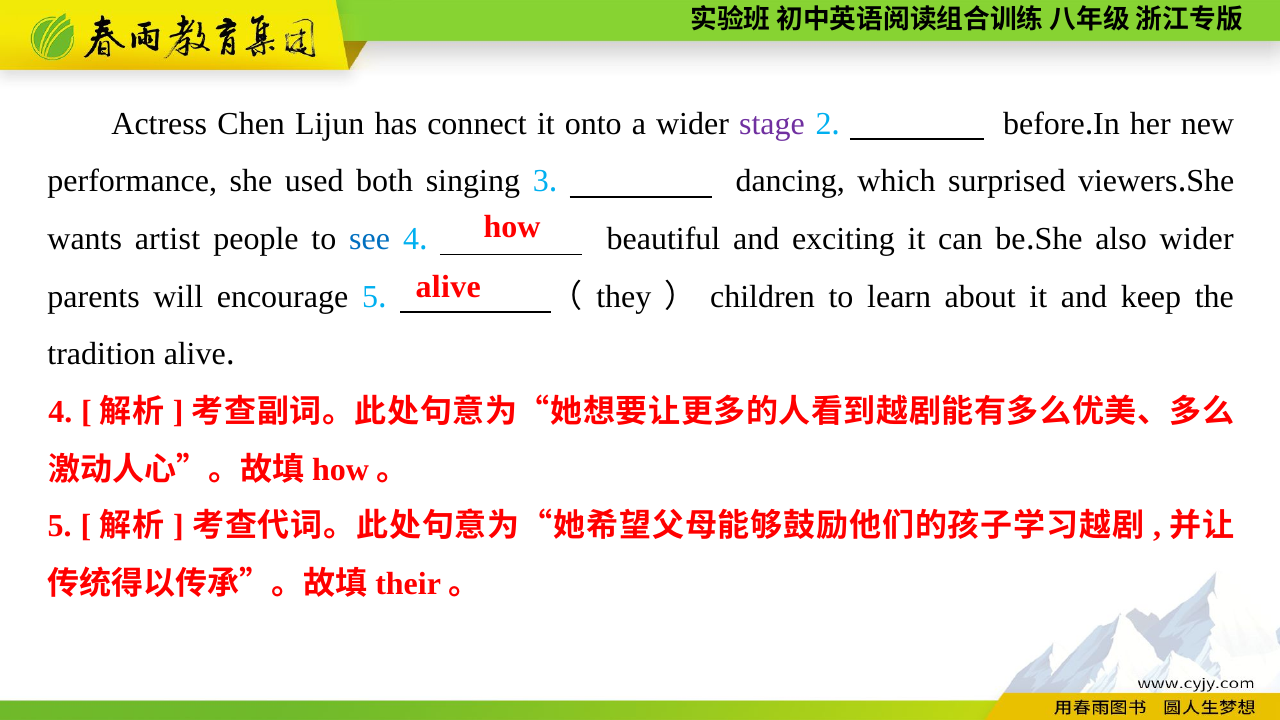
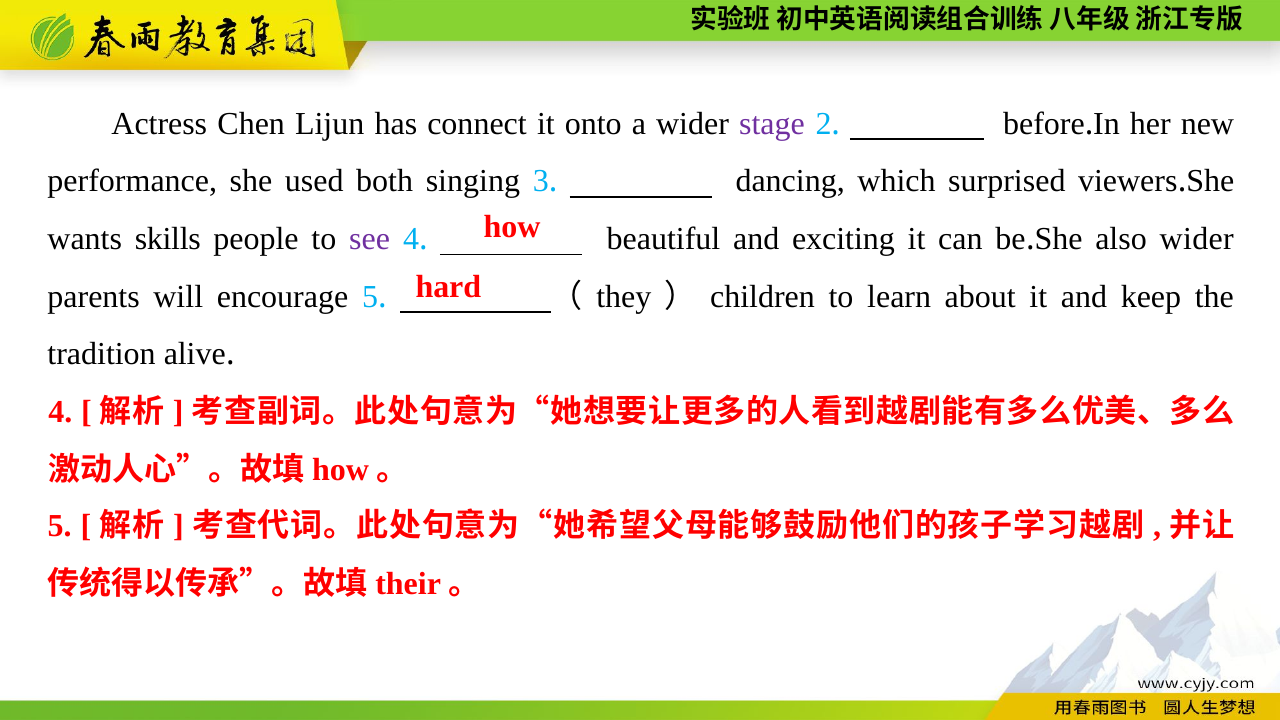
artist: artist -> skills (168, 239)
see colour: blue -> purple (370, 239)
alive: alive -> hard (448, 287)
